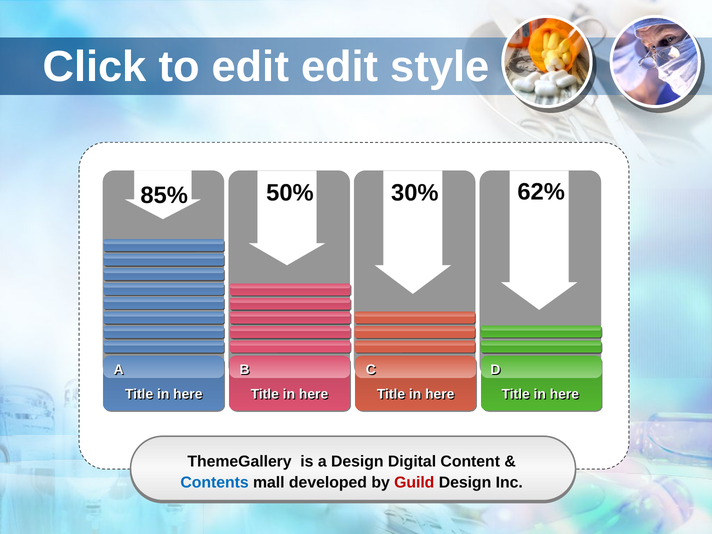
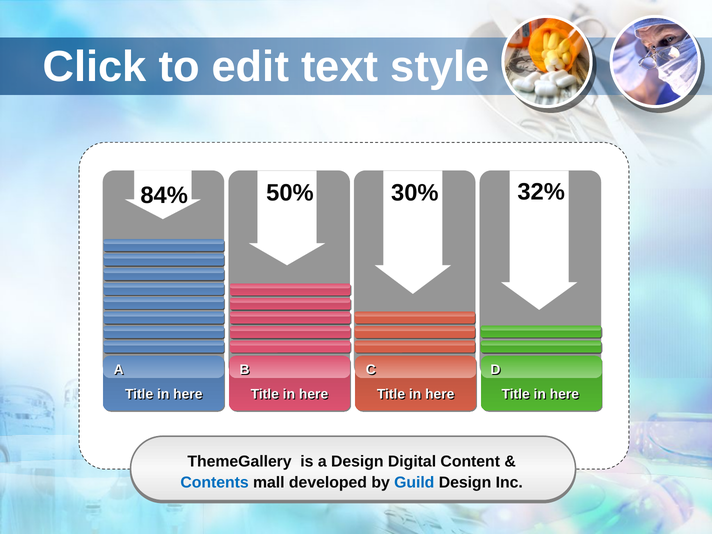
edit edit: edit -> text (340, 67)
85%: 85% -> 84% (164, 196)
62%: 62% -> 32% (541, 192)
Guild colour: red -> blue (414, 483)
